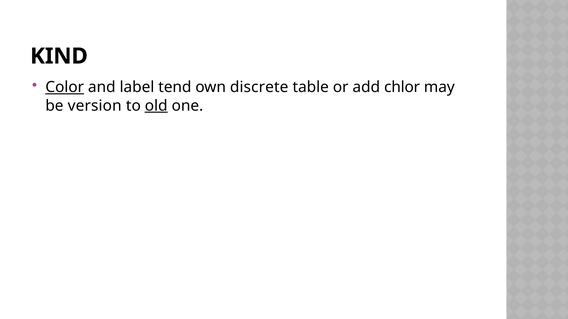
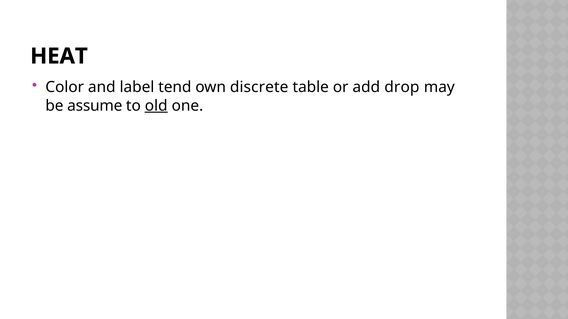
KIND: KIND -> HEAT (59, 56)
Color underline: present -> none (65, 87)
chlor: chlor -> drop (402, 87)
version: version -> assume (95, 106)
